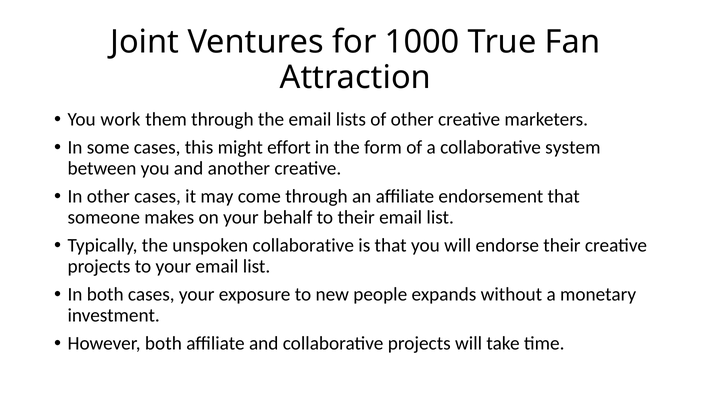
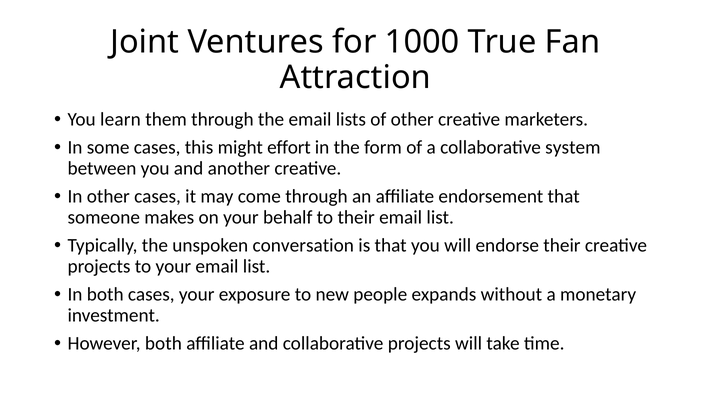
work: work -> learn (120, 119)
unspoken collaborative: collaborative -> conversation (303, 246)
